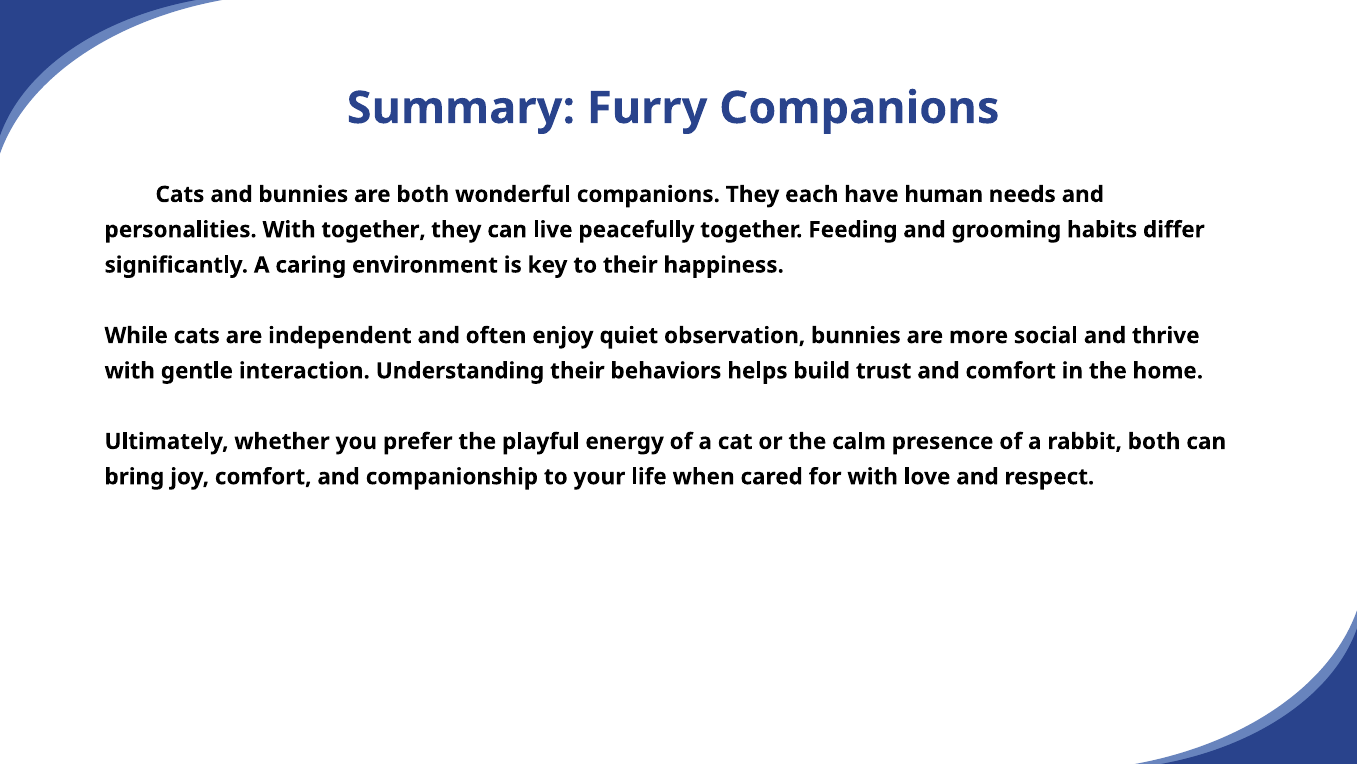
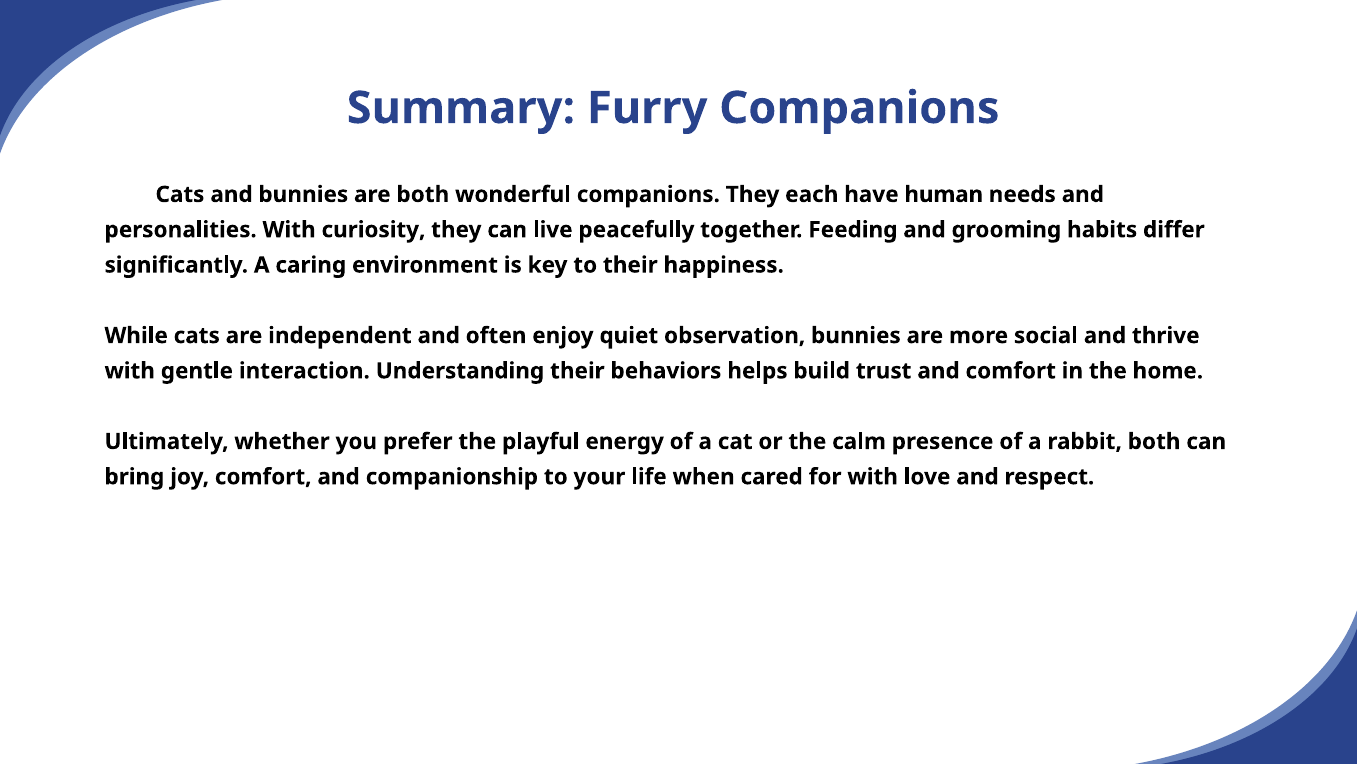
With together: together -> curiosity (373, 230)
